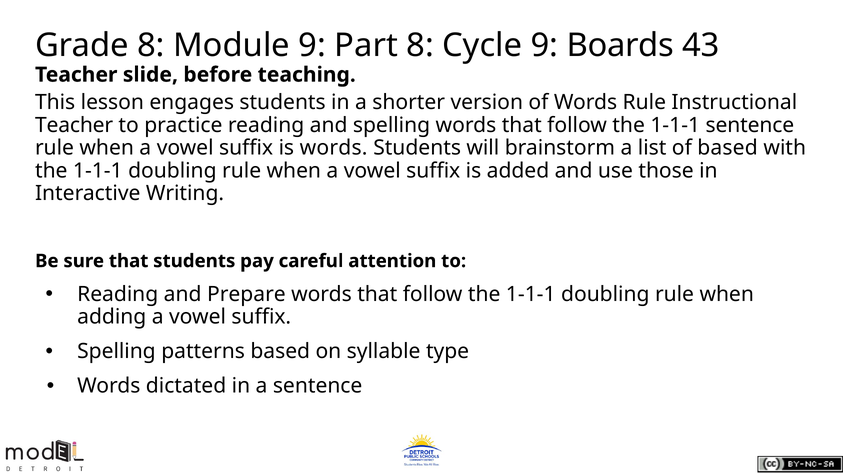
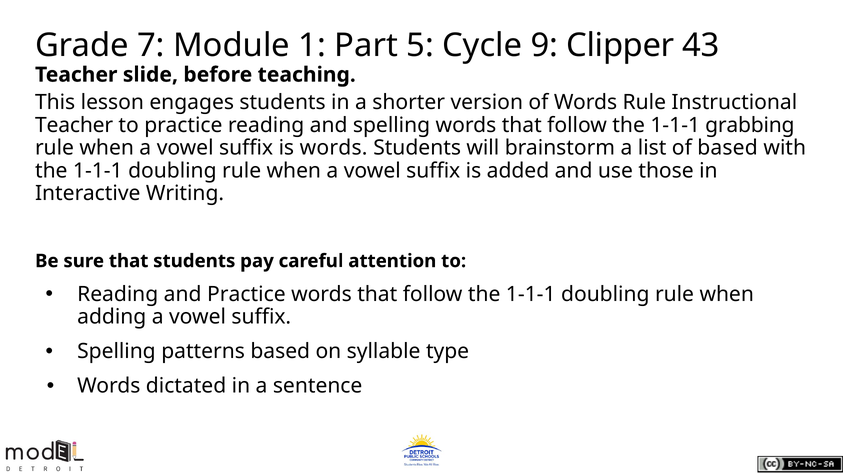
Grade 8: 8 -> 7 (151, 46)
Module 9: 9 -> 1 (312, 46)
Part 8: 8 -> 5 (420, 46)
Boards: Boards -> Clipper (620, 46)
1-1-1 sentence: sentence -> grabbing (750, 125)
and Prepare: Prepare -> Practice (246, 294)
